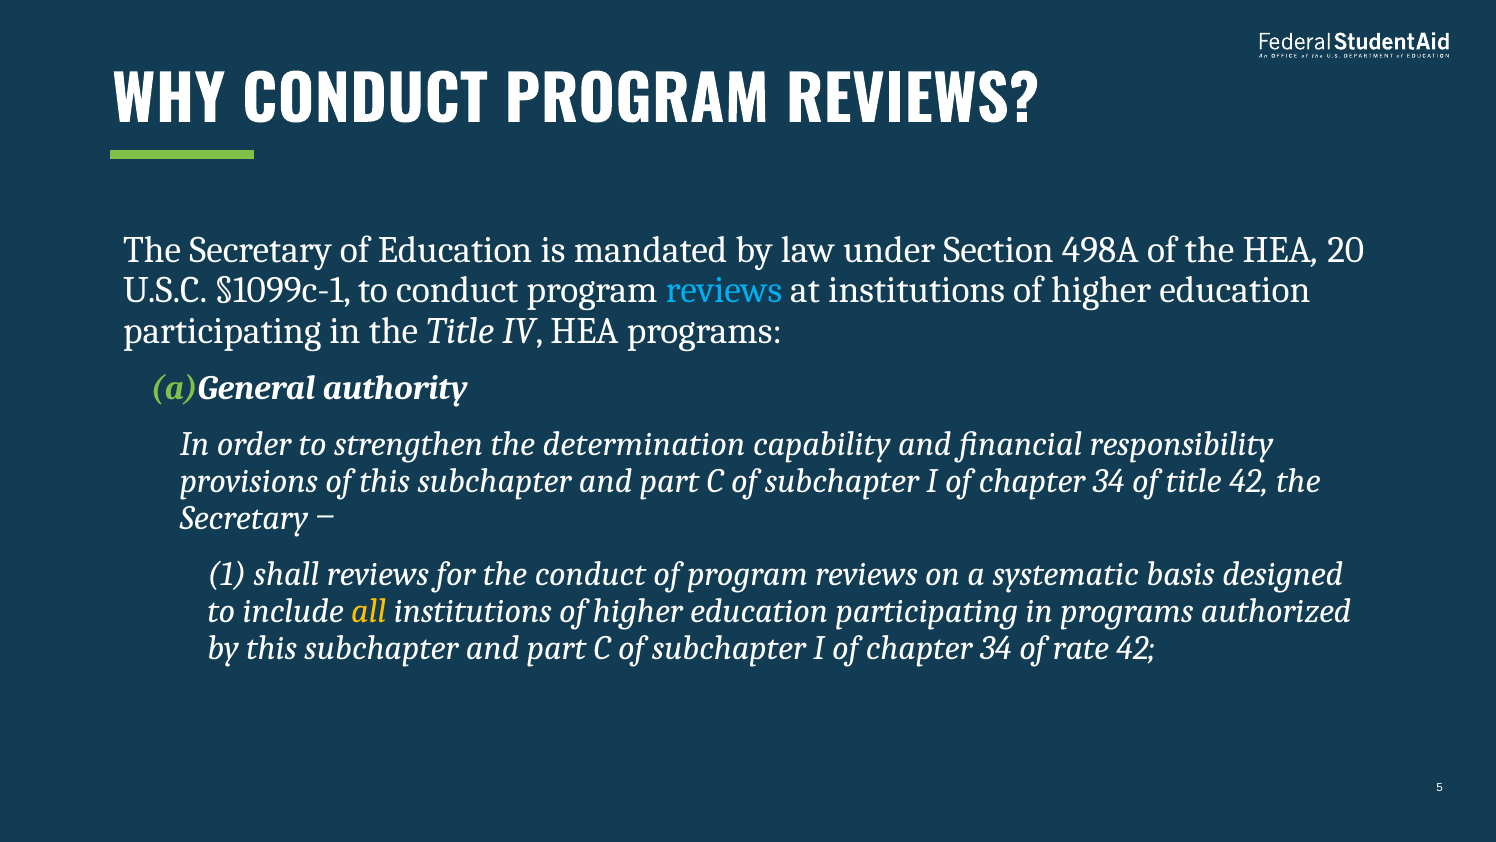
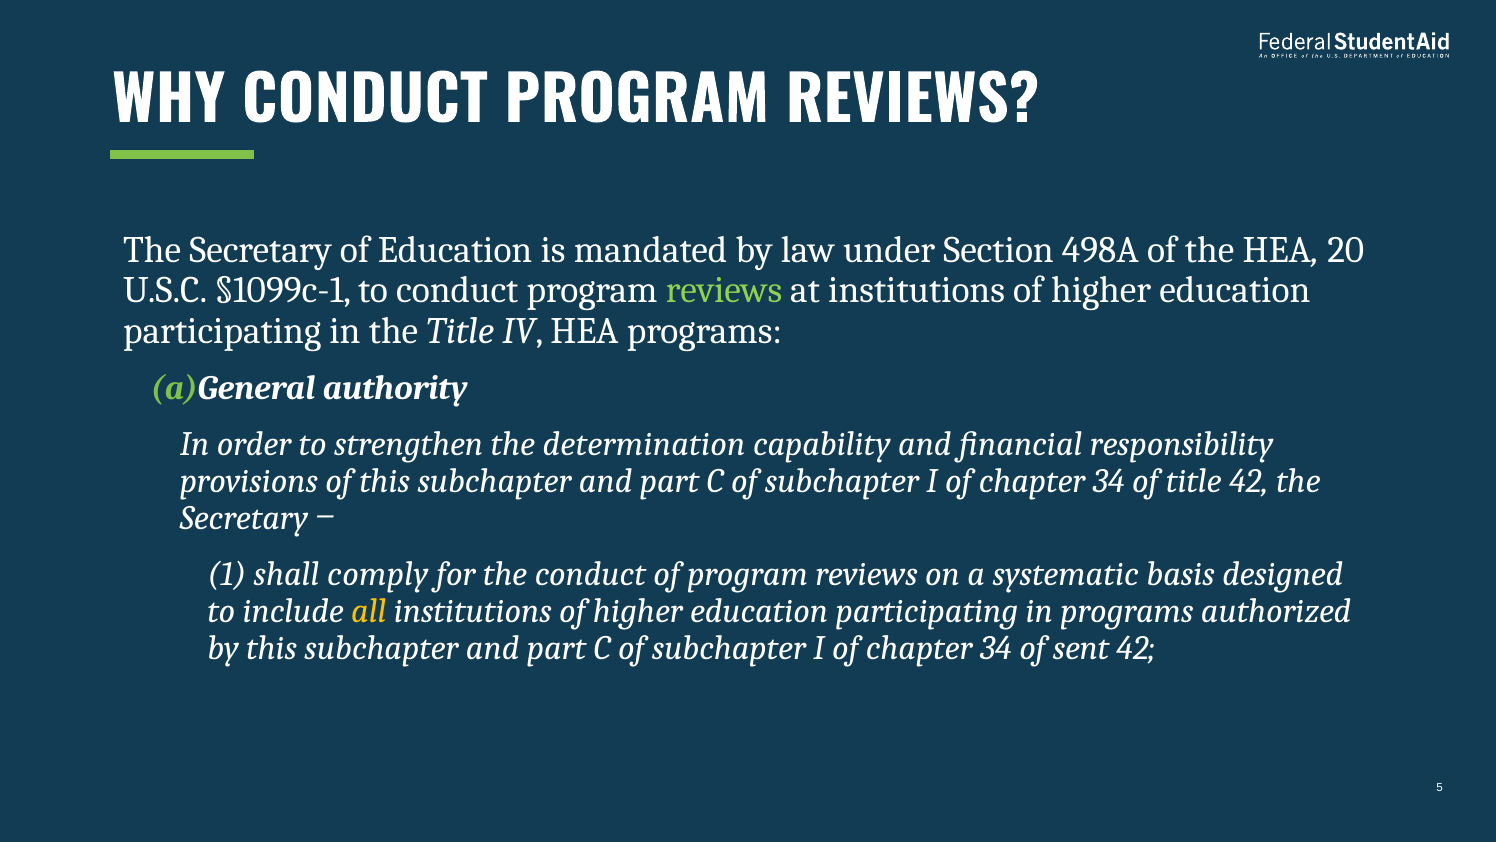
reviews colour: light blue -> light green (724, 290)
shall reviews: reviews -> comply (378, 574)
rate: rate -> sent (1081, 648)
